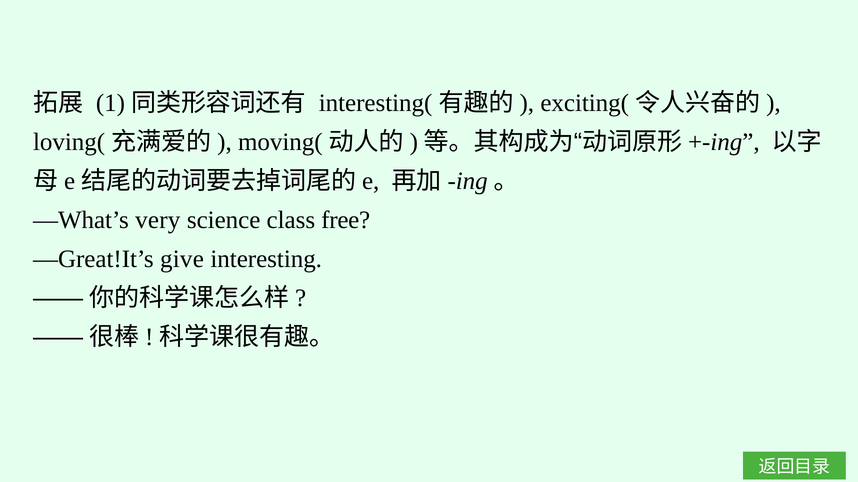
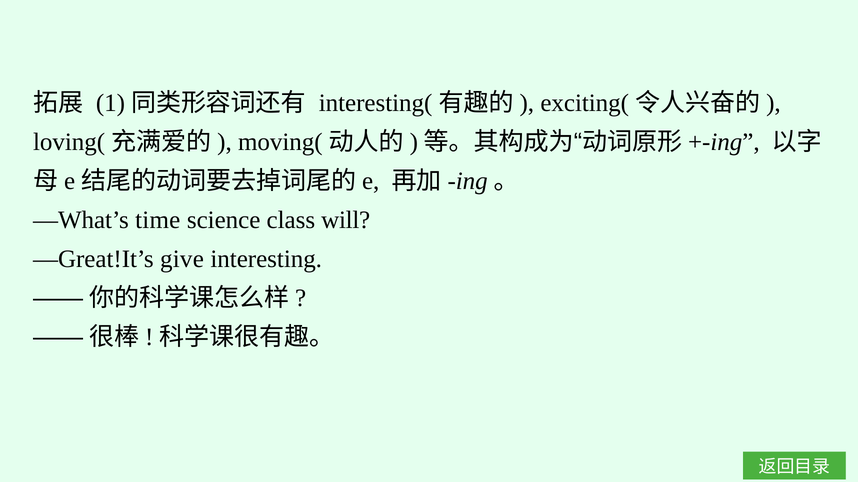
very: very -> time (158, 220)
free: free -> will (346, 220)
